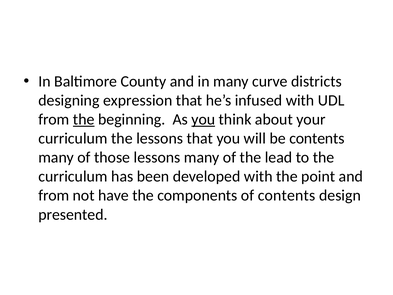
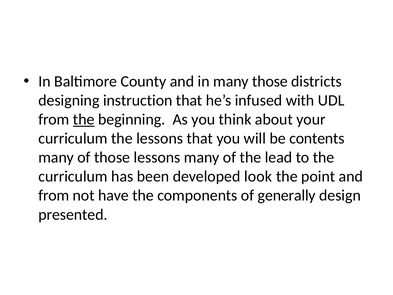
many curve: curve -> those (270, 81)
expression: expression -> instruction (138, 100)
you underline: present -> none (203, 119)
developed with: with -> look (258, 176)
of contents: contents -> generally (287, 195)
